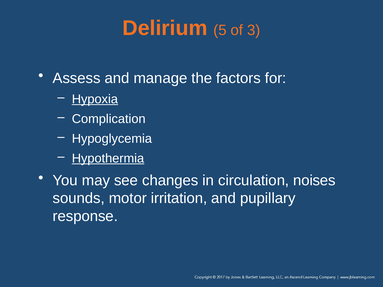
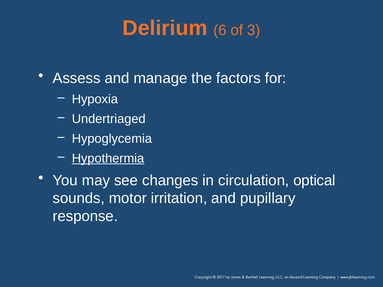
5: 5 -> 6 (220, 30)
Hypoxia underline: present -> none (95, 99)
Complication: Complication -> Undertriaged (109, 119)
noises: noises -> optical (314, 181)
